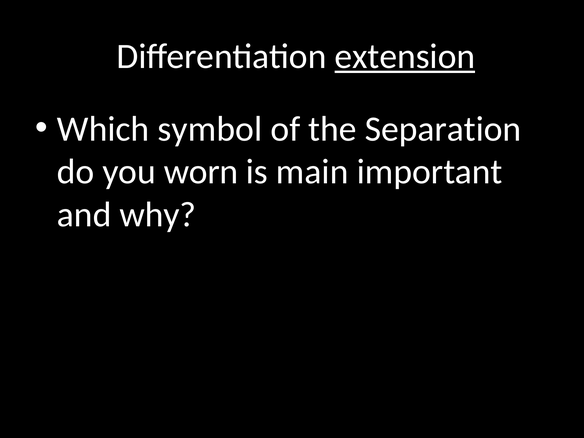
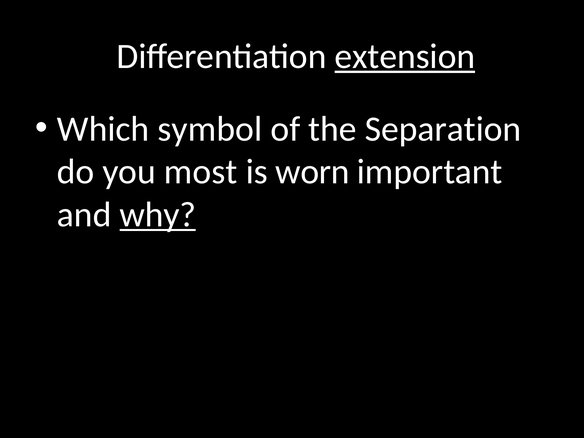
worn: worn -> most (201, 172)
main: main -> worn (312, 172)
why underline: none -> present (158, 215)
